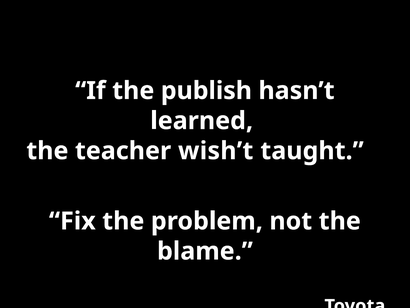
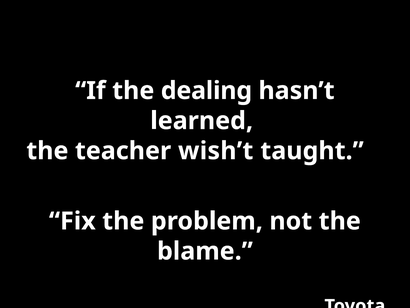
publish: publish -> dealing (206, 91)
